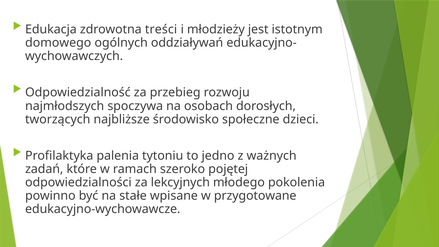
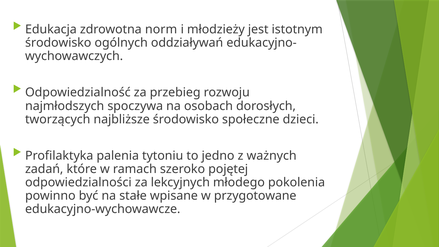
treści: treści -> norm (161, 29)
domowego: domowego -> środowisko (58, 43)
